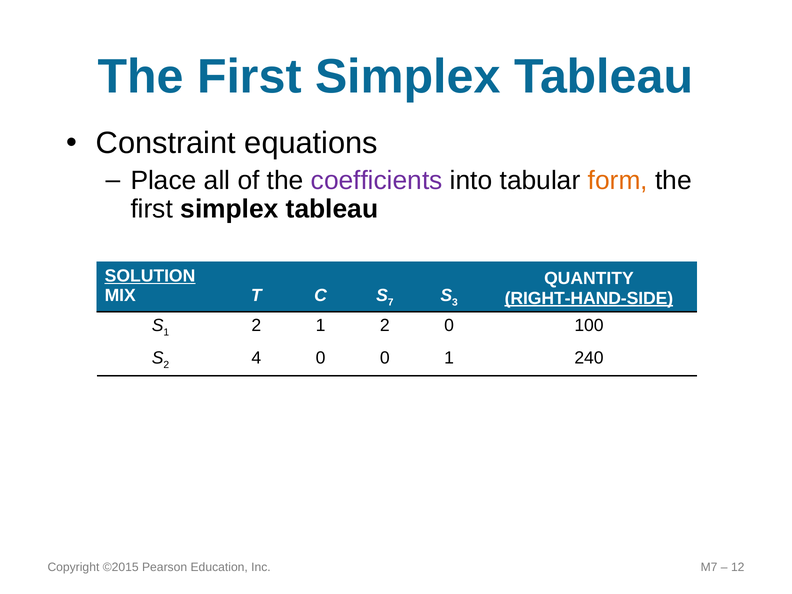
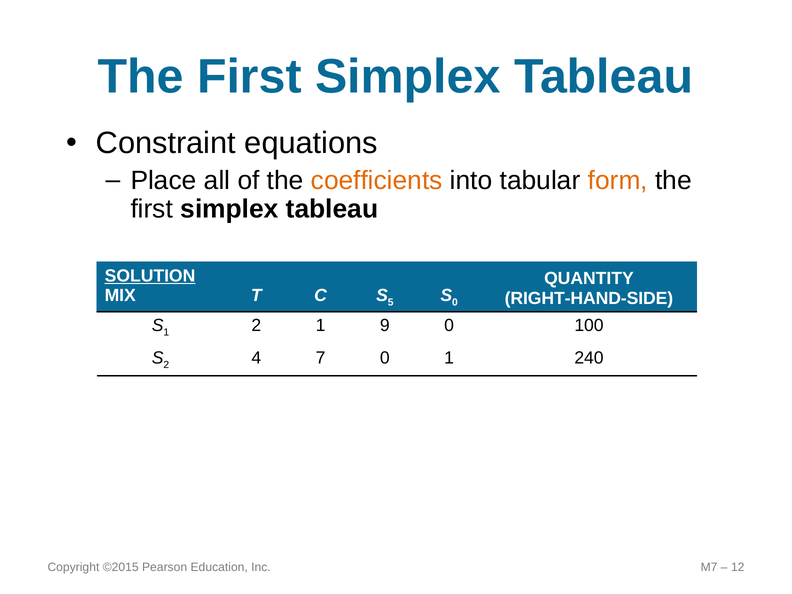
coefficients colour: purple -> orange (377, 181)
7: 7 -> 5 (391, 302)
3: 3 -> 0 (455, 302)
RIGHT-HAND-SIDE underline: present -> none (589, 298)
2 1 2: 2 -> 9 (385, 326)
4 0: 0 -> 7 (321, 358)
